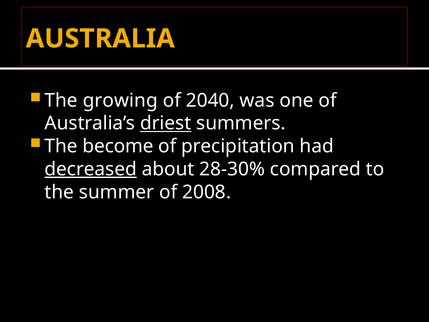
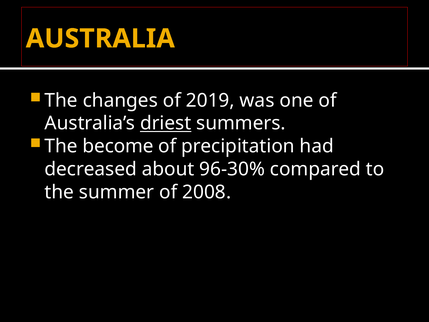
growing: growing -> changes (120, 100)
2040: 2040 -> 2019 (210, 100)
decreased underline: present -> none (91, 169)
28-30%: 28-30% -> 96-30% (232, 169)
